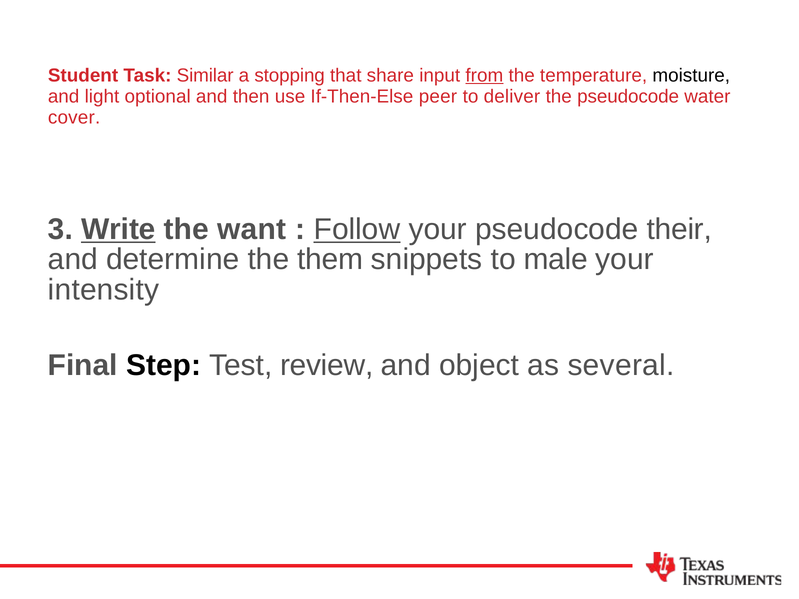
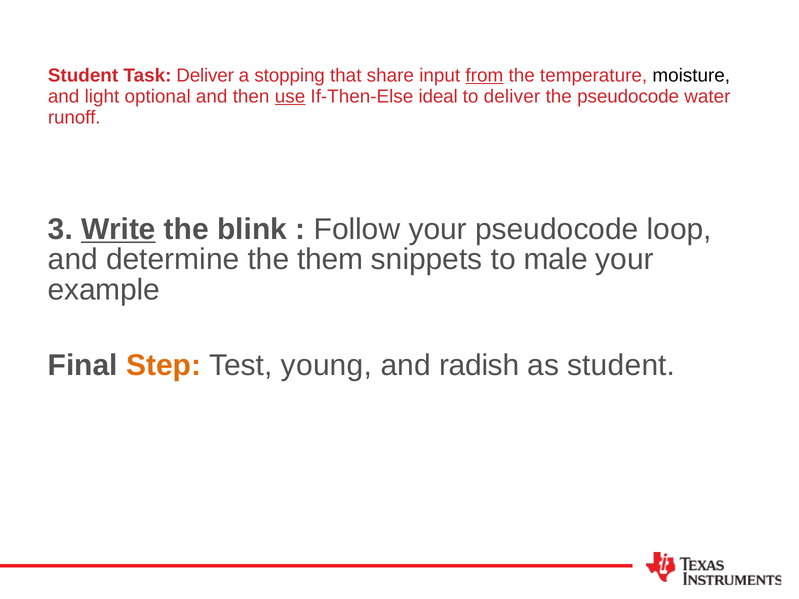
Task Similar: Similar -> Deliver (205, 75)
use underline: none -> present (290, 96)
peer: peer -> ideal (438, 96)
cover: cover -> runoff (74, 118)
want: want -> blink (252, 229)
Follow underline: present -> none (357, 229)
their: their -> loop (679, 229)
intensity: intensity -> example (104, 290)
Step colour: black -> orange (164, 366)
review: review -> young (326, 366)
object: object -> radish (479, 366)
as several: several -> student (621, 366)
